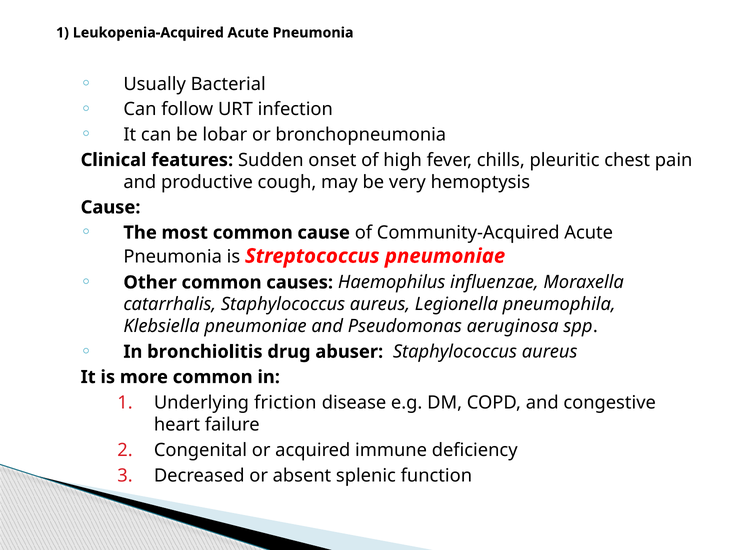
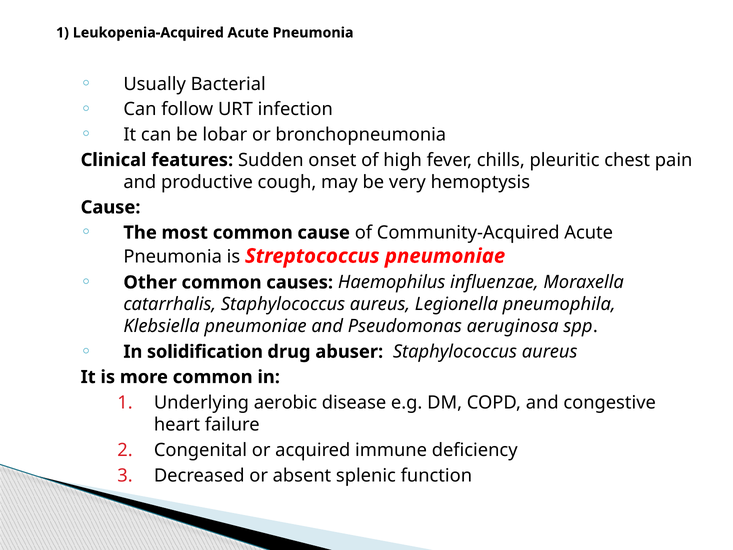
bronchiolitis: bronchiolitis -> solidification (205, 352)
friction: friction -> aerobic (285, 402)
